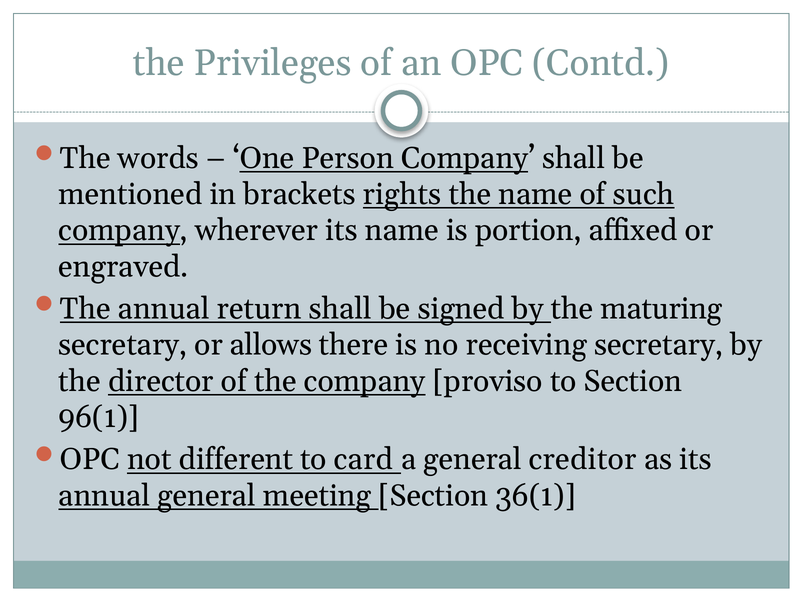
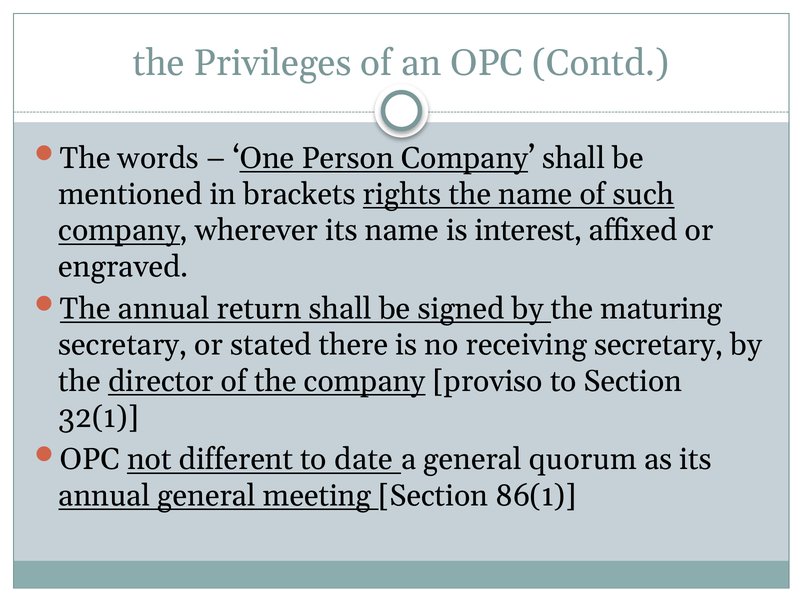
portion: portion -> interest (529, 231)
allows: allows -> stated (271, 345)
96(1: 96(1 -> 32(1 (99, 417)
card: card -> date (364, 460)
creditor: creditor -> quorum (583, 460)
36(1: 36(1 -> 86(1 (536, 496)
